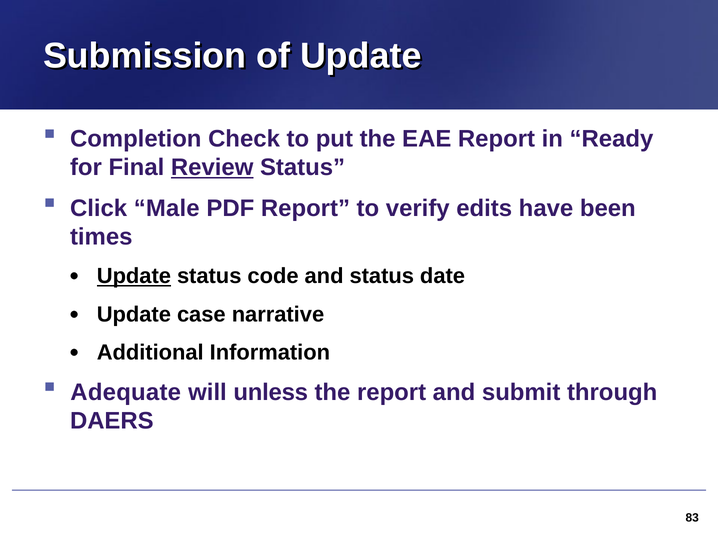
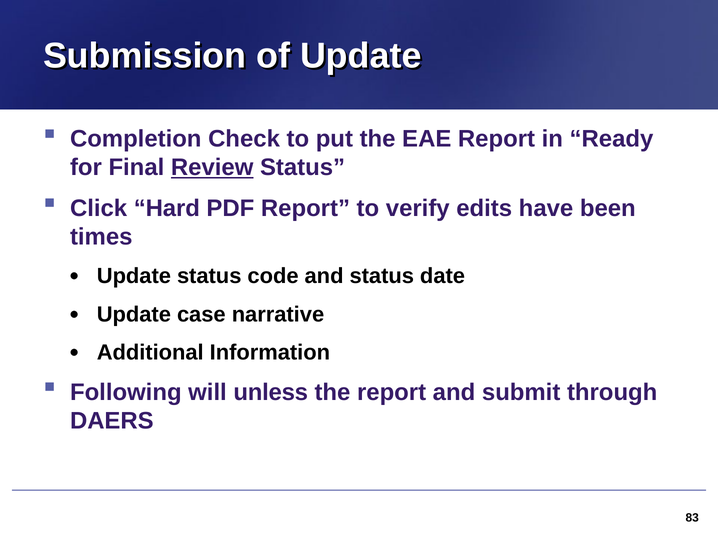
Male: Male -> Hard (167, 208)
Update underline: present -> none (134, 276)
Adequate: Adequate -> Following (126, 393)
